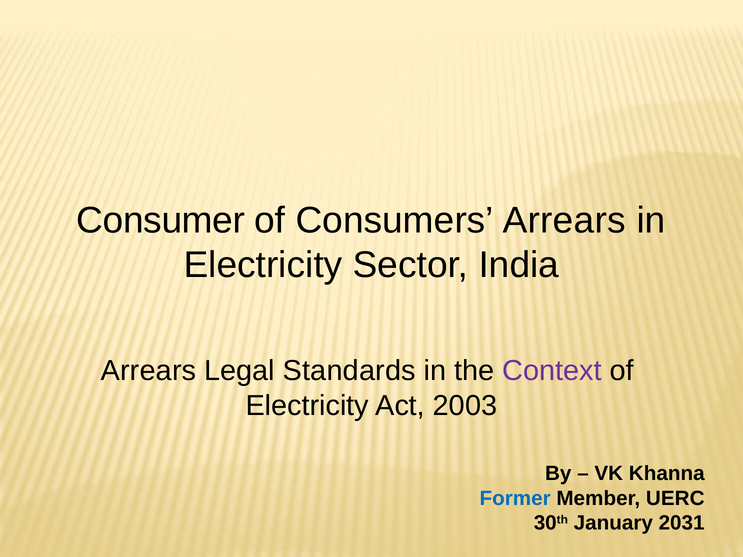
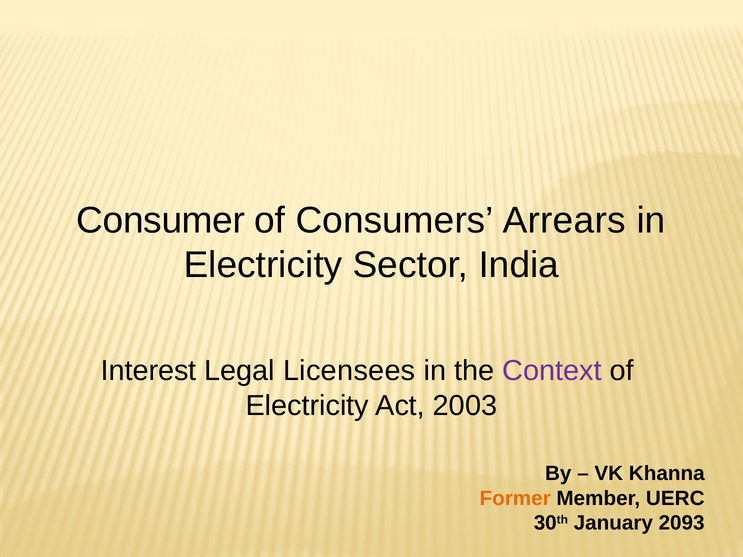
Arrears: Arrears -> Interest (149, 371)
Standards: Standards -> Licensees (349, 371)
Former colour: blue -> orange (515, 498)
2031: 2031 -> 2093 (682, 523)
